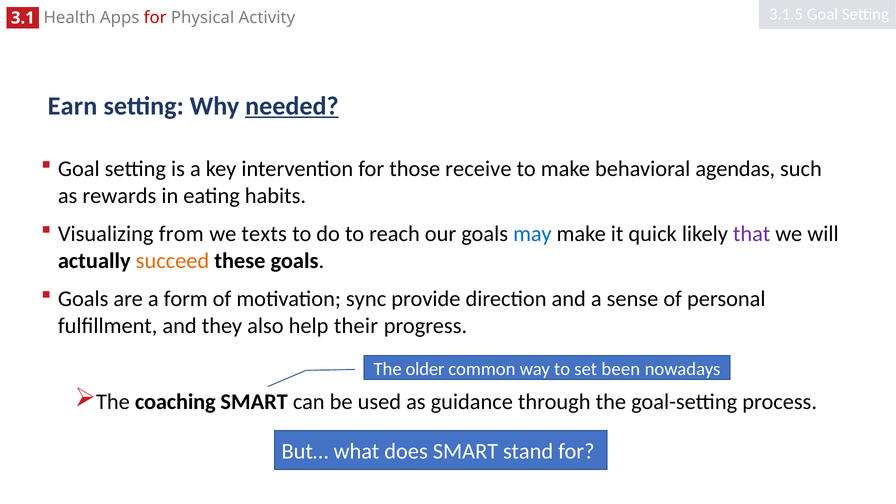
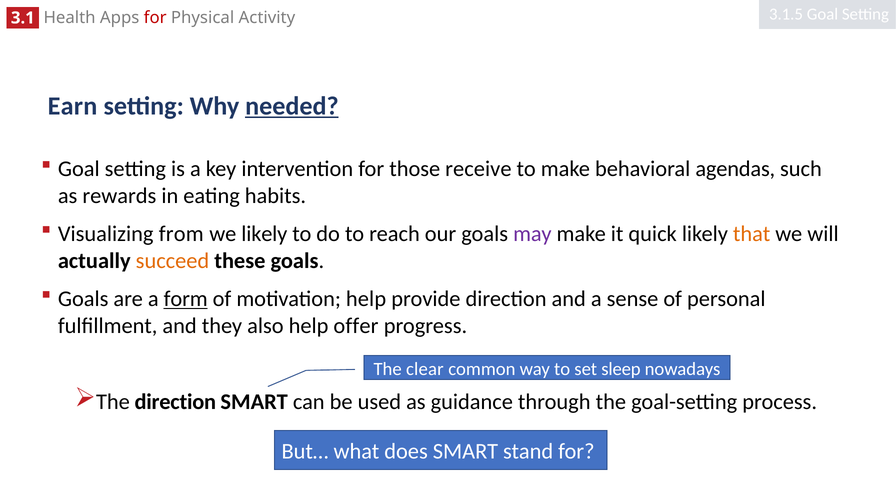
we texts: texts -> likely (264, 234)
may colour: blue -> purple (532, 234)
that colour: purple -> orange (752, 234)
form underline: none -> present (186, 299)
motivation sync: sync -> help (366, 299)
their: their -> offer (356, 326)
older: older -> clear (425, 369)
been: been -> sleep (621, 369)
The coaching: coaching -> direction (175, 402)
